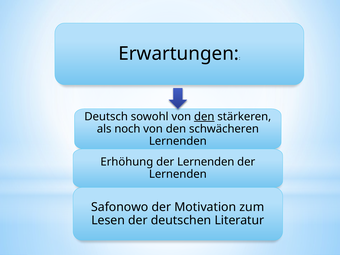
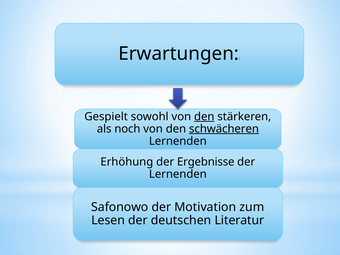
Deutsch: Deutsch -> Gespielt (106, 117)
schwächeren underline: none -> present (224, 129)
Erhöhung der Lernenden: Lernenden -> Ergebnisse (206, 162)
